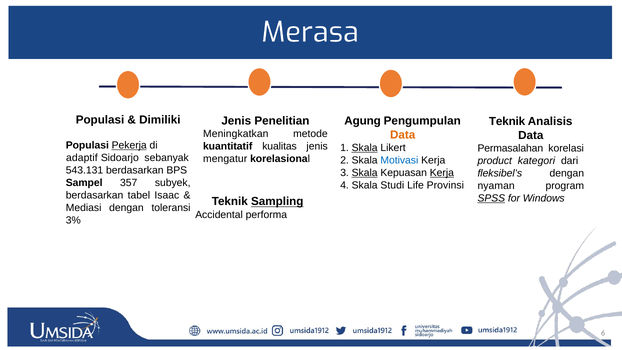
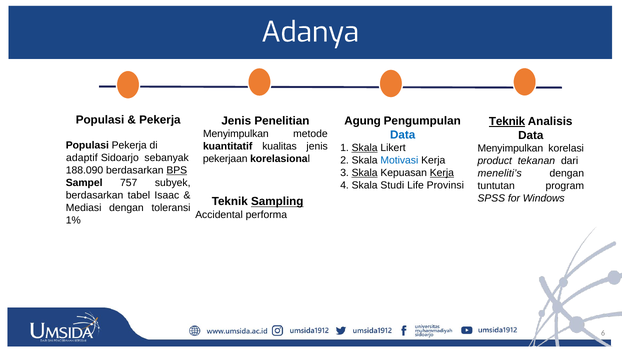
Merasa: Merasa -> Adanya (310, 32)
Dimiliki: Dimiliki -> Pekerja (160, 120)
Teknik underline: none -> present (507, 121)
Meningkatkan: Meningkatkan -> Menyimpulkan (236, 134)
Data colour: orange -> blue (403, 135)
Pekerja underline: present -> none (129, 145)
Permasalahan: Permasalahan -> Menyimpulkan (510, 149)
mengatur: mengatur -> pekerjaan (225, 159)
kategori: kategori -> tekanan (536, 161)
543.131: 543.131 -> 188.090 (85, 170)
BPS underline: none -> present (177, 170)
fleksibel’s: fleksibel’s -> meneliti’s (500, 173)
357: 357 -> 757 (129, 183)
nyaman: nyaman -> tuntutan (496, 186)
SPSS underline: present -> none (491, 198)
3%: 3% -> 1% (73, 220)
